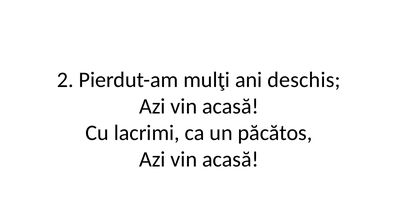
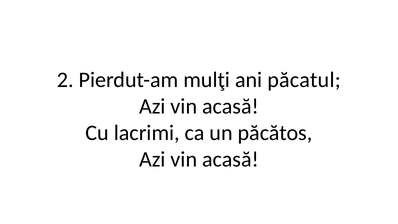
deschis: deschis -> păcatul (304, 80)
